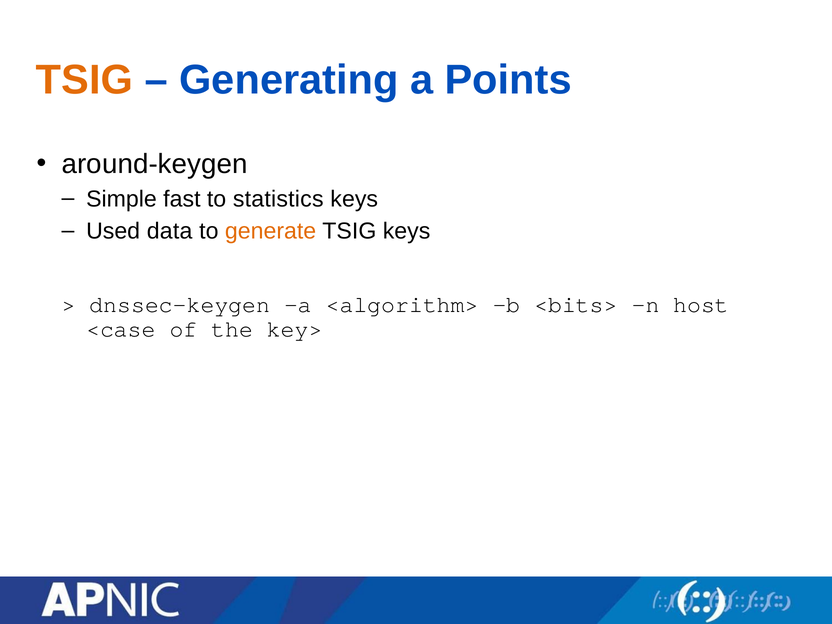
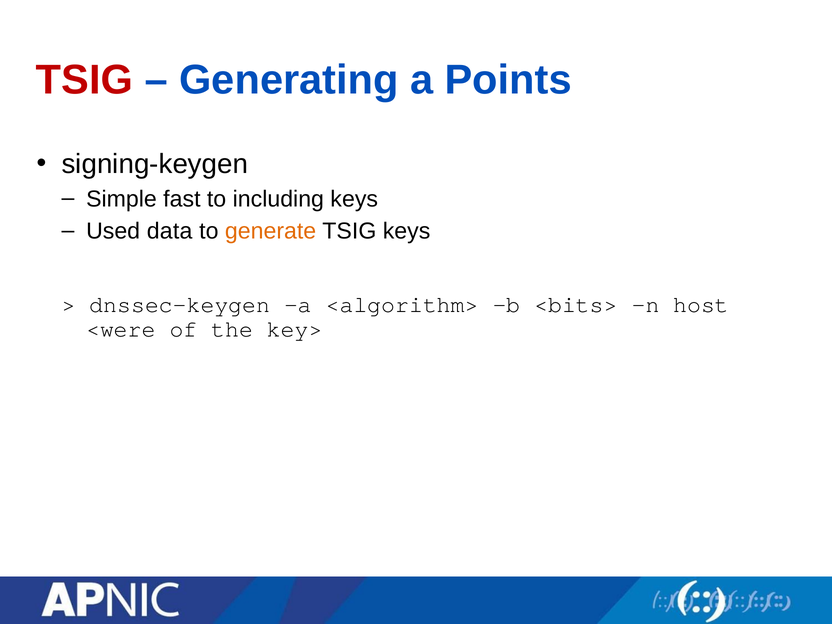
TSIG colour: orange -> red (84, 80)
around-keygen: around-keygen -> signing-keygen (155, 164)
statistics: statistics -> including (278, 199)
<case: <case -> <were (121, 329)
